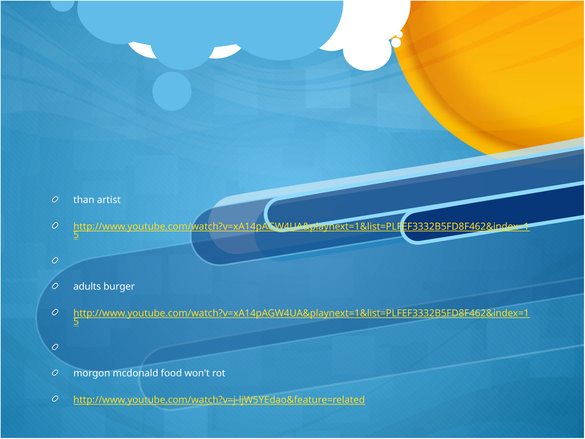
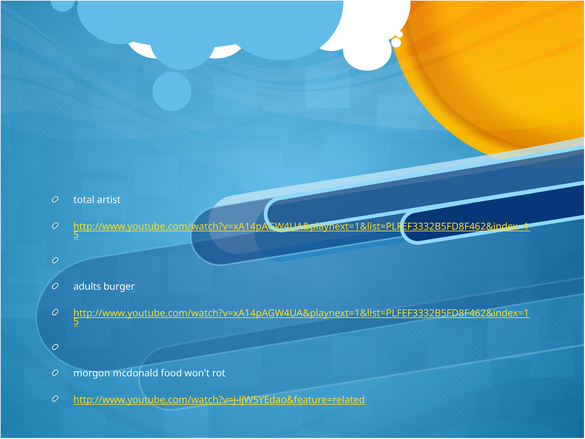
than: than -> total (84, 200)
